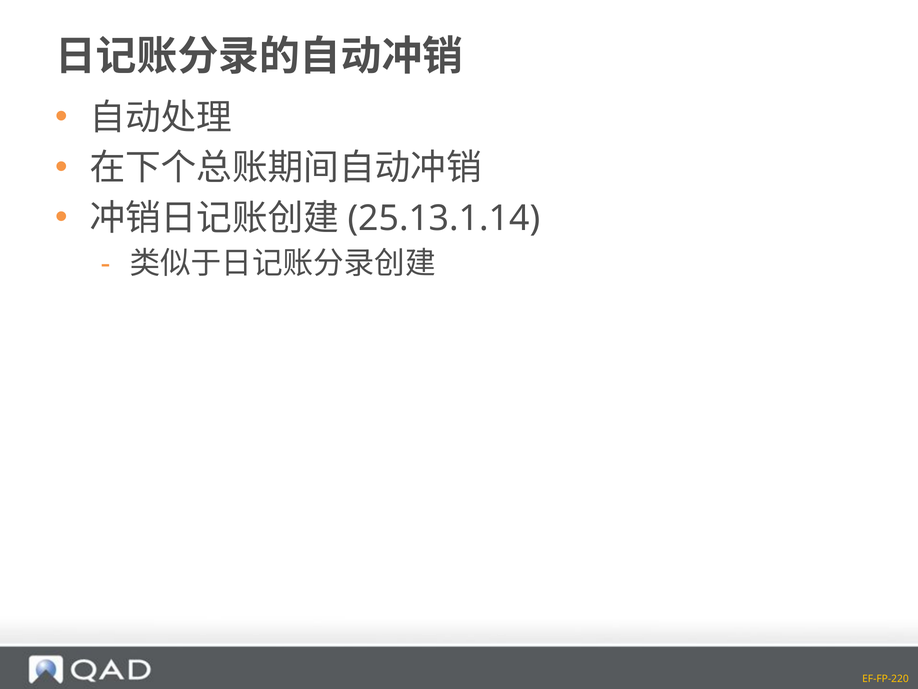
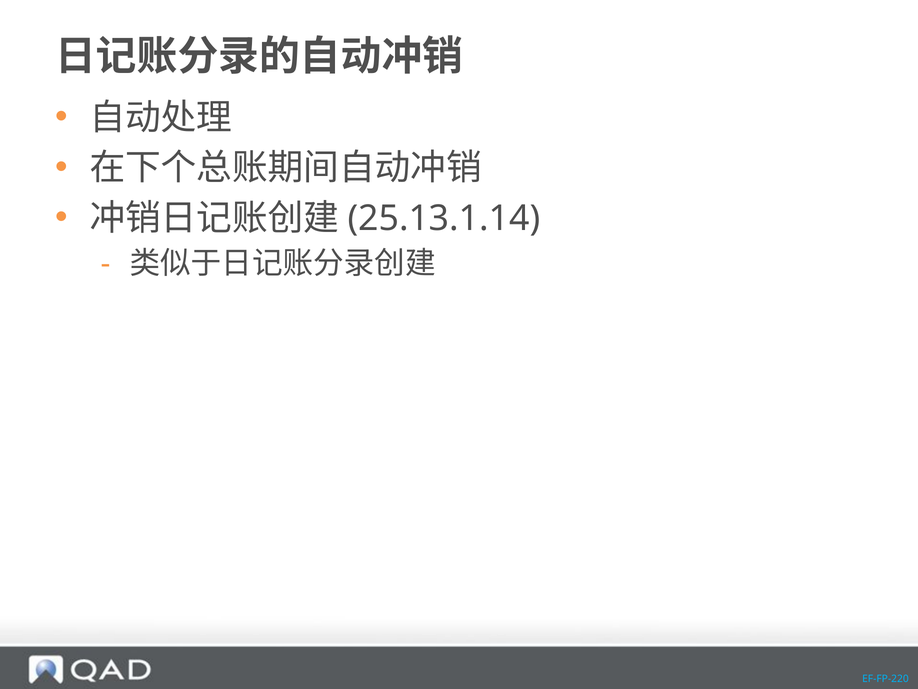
EF-FP-220 colour: yellow -> light blue (885, 678)
